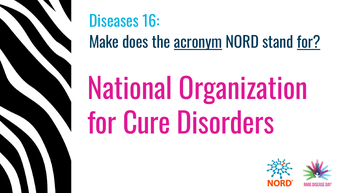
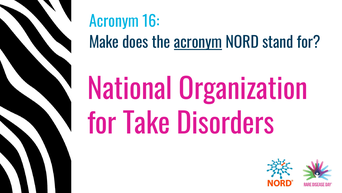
Diseases: Diseases -> Acronym (114, 22)
for underline: present -> none (309, 43)
Cure: Cure -> Take (146, 124)
